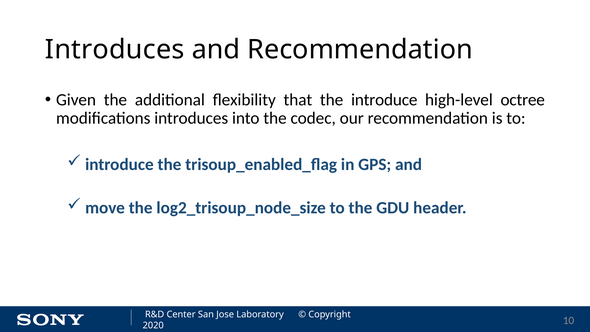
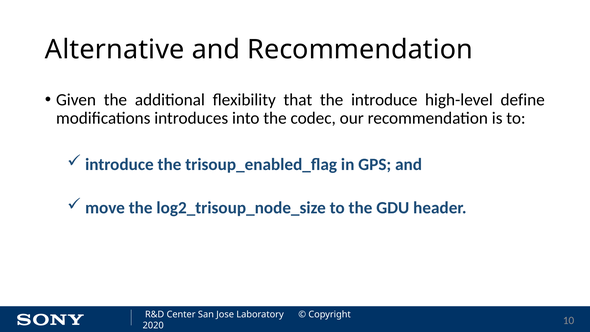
Introduces: Introduces -> Alternative (115, 50)
octree: octree -> define (523, 100)
